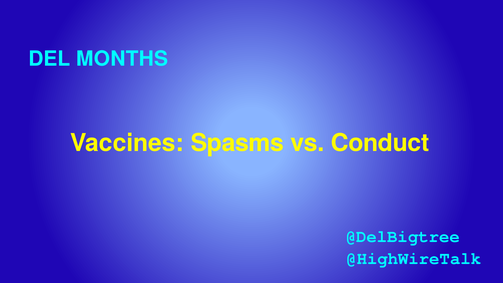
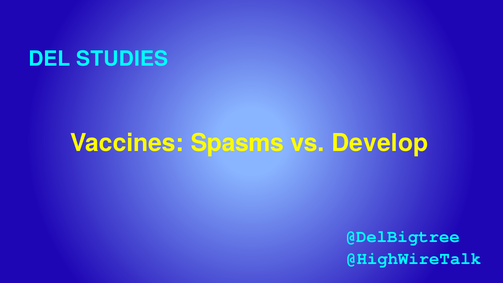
MONTHS: MONTHS -> STUDIES (122, 59)
Conduct: Conduct -> Develop (380, 143)
